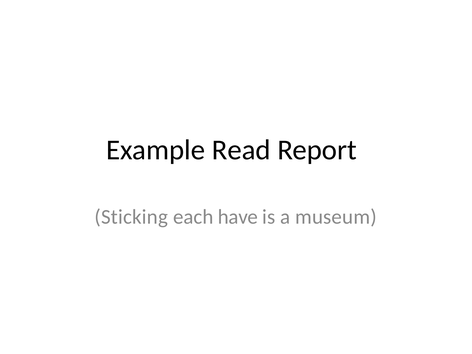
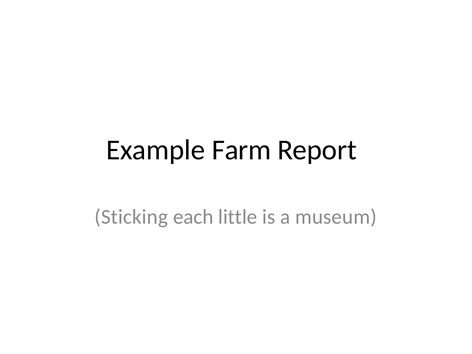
Read: Read -> Farm (241, 150)
have: have -> little (238, 217)
